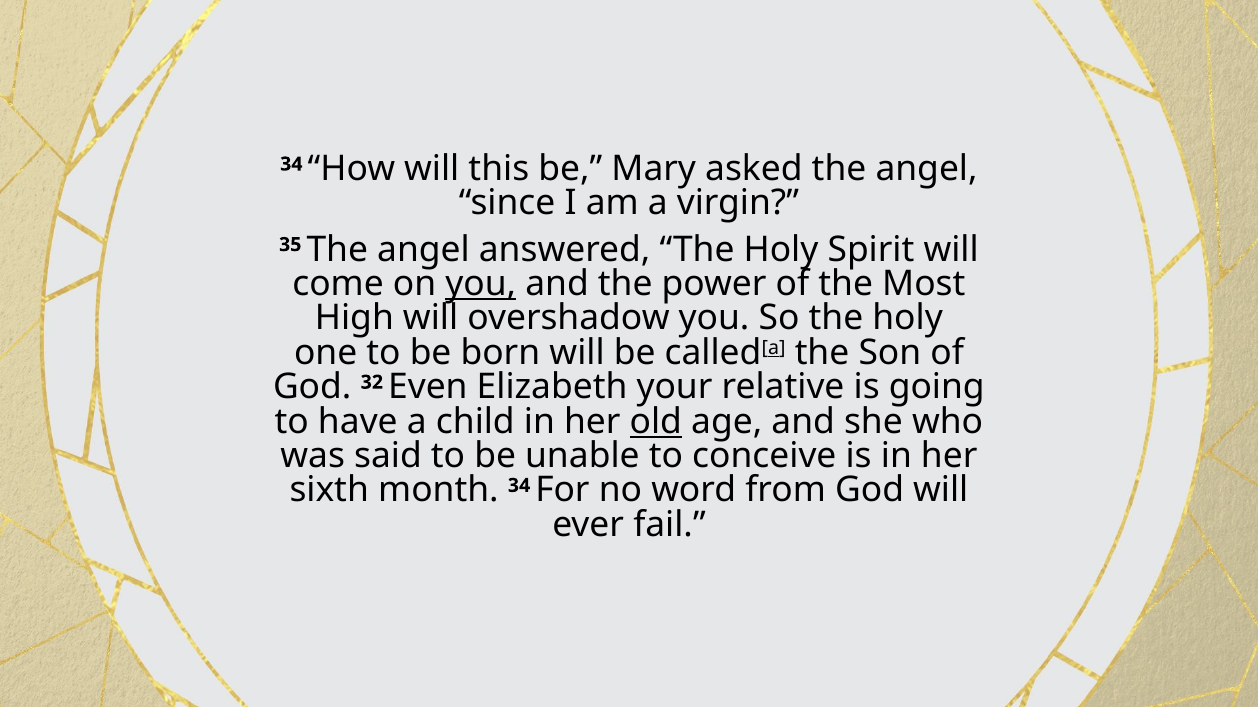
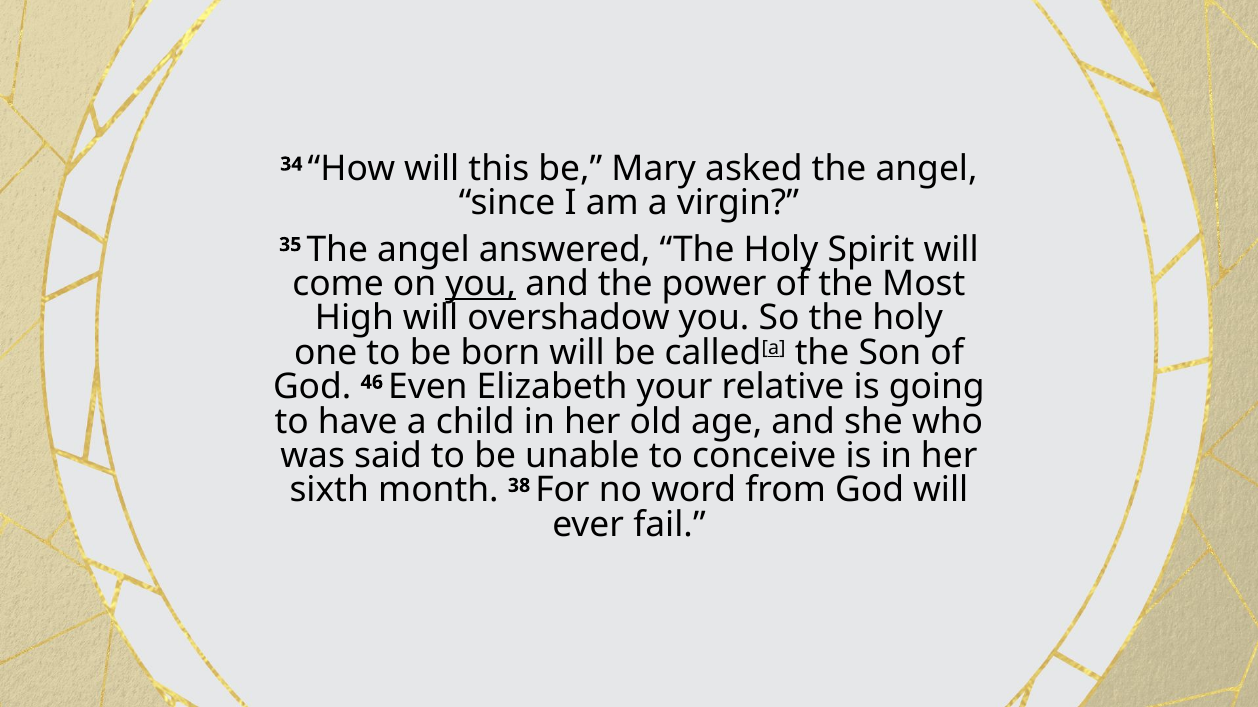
32: 32 -> 46 (372, 383)
old underline: present -> none (656, 422)
month 34: 34 -> 38 (519, 486)
